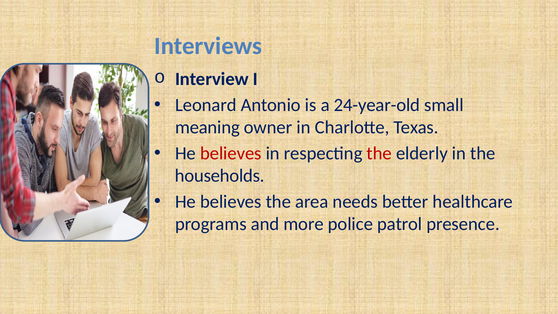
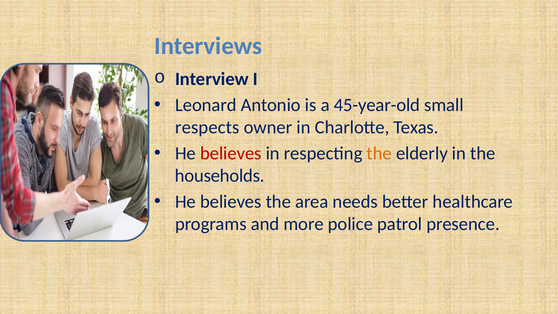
24-year-old: 24-year-old -> 45-year-old (377, 105)
meaning: meaning -> respects (207, 127)
the colour: red -> orange (379, 153)
